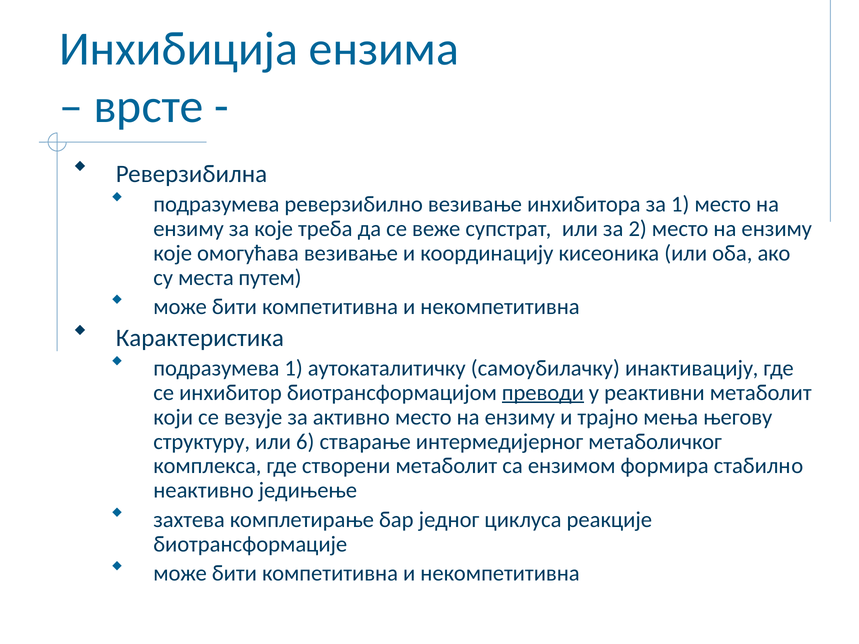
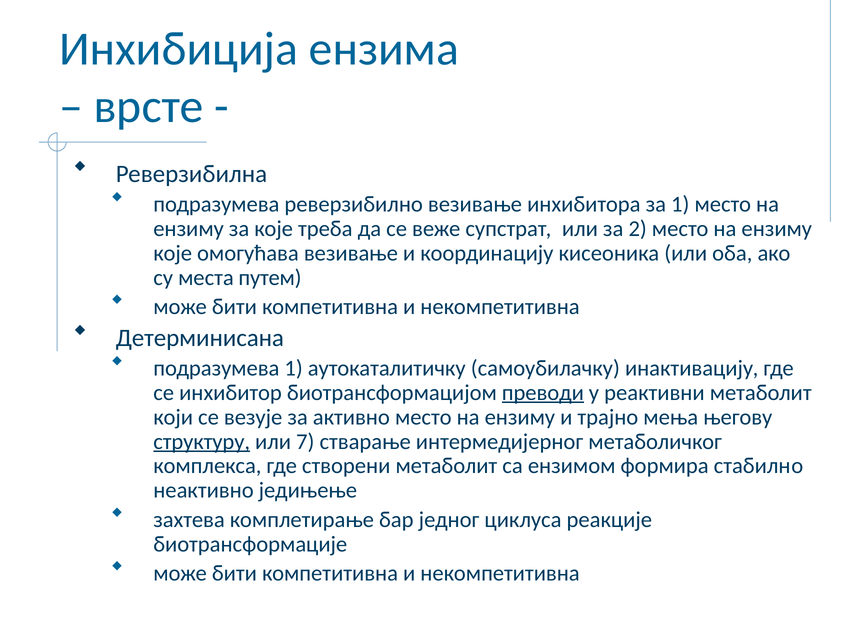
Карактеристика: Карактеристика -> Детерминисана (200, 338)
структуру underline: none -> present (202, 442)
6: 6 -> 7 (305, 442)
